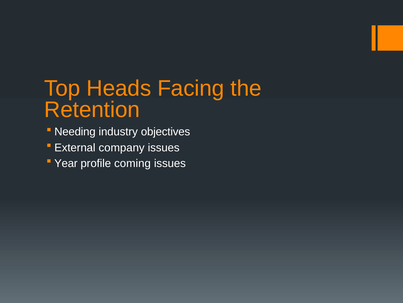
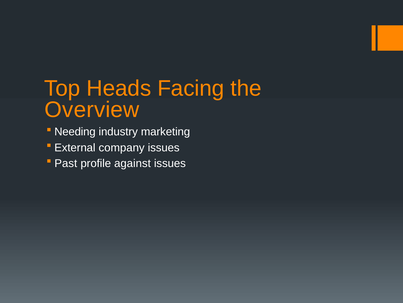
Retention: Retention -> Overview (92, 110)
objectives: objectives -> marketing (166, 132)
Year: Year -> Past (66, 163)
coming: coming -> against (132, 163)
